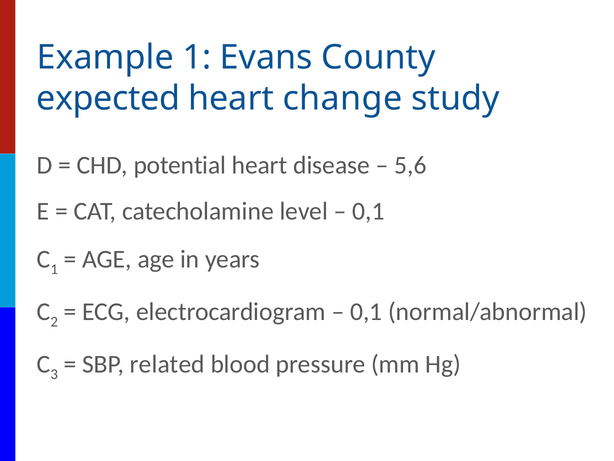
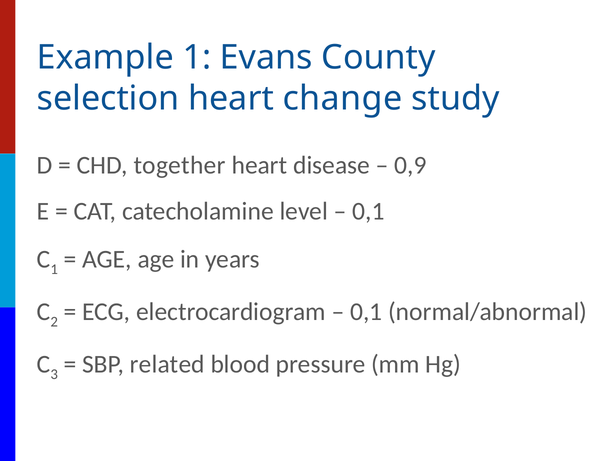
expected: expected -> selection (108, 99)
potential: potential -> together (180, 165)
5,6: 5,6 -> 0,9 (411, 165)
